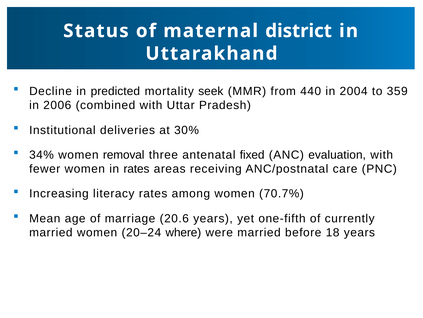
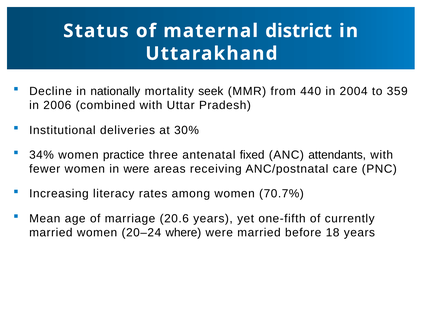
predicted: predicted -> nationally (115, 91)
removal: removal -> practice (124, 155)
evaluation: evaluation -> attendants (337, 155)
in rates: rates -> were (136, 169)
